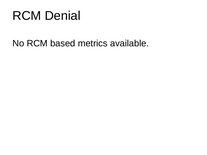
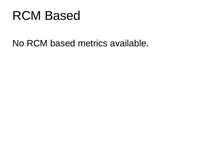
Denial: Denial -> Based (63, 16)
